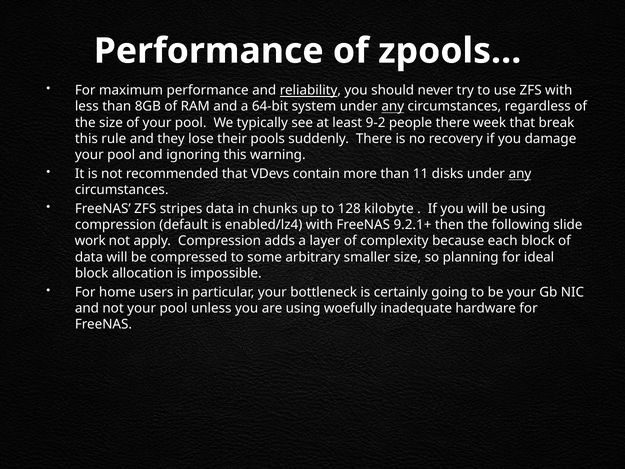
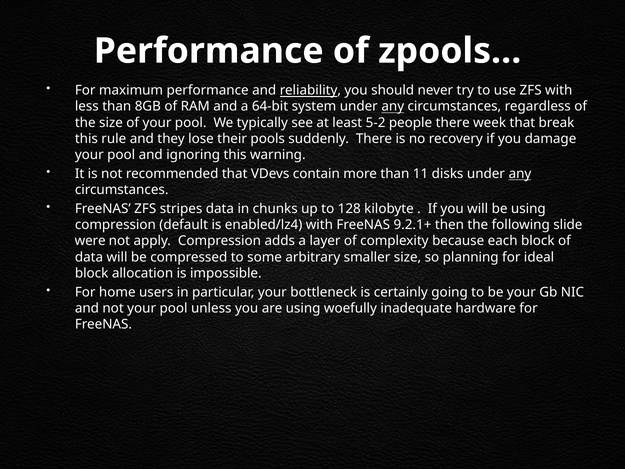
9-2: 9-2 -> 5-2 (376, 123)
work: work -> were (90, 241)
